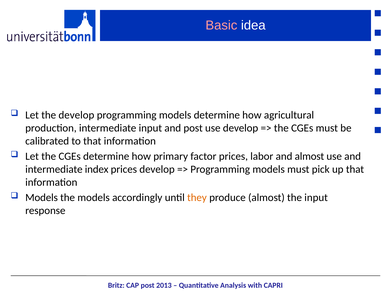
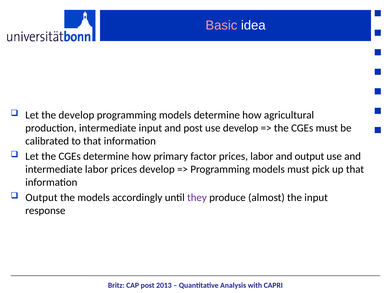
and almost: almost -> output (309, 156)
intermediate index: index -> labor (97, 169)
Models: Models -> Output (41, 198)
they colour: orange -> purple (197, 198)
